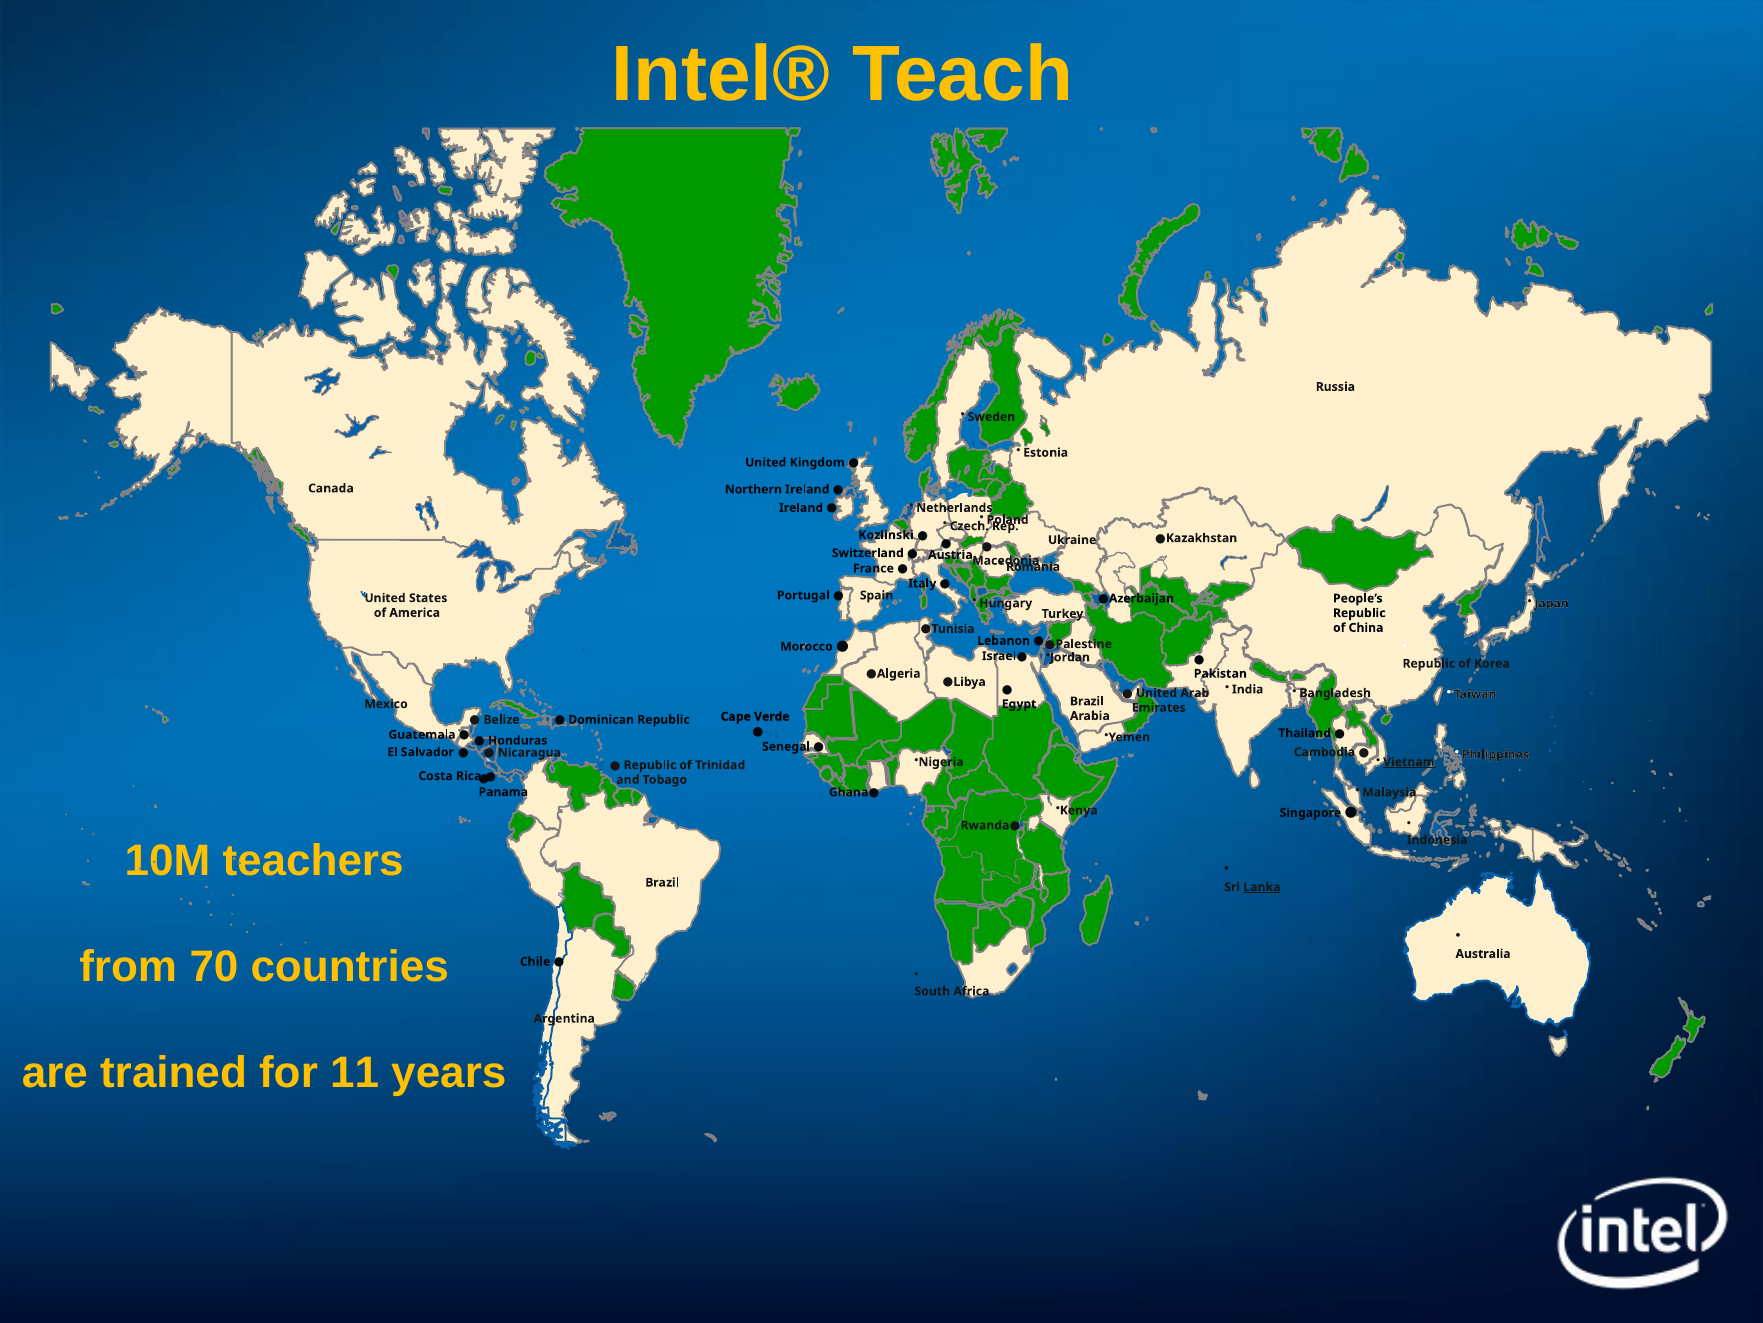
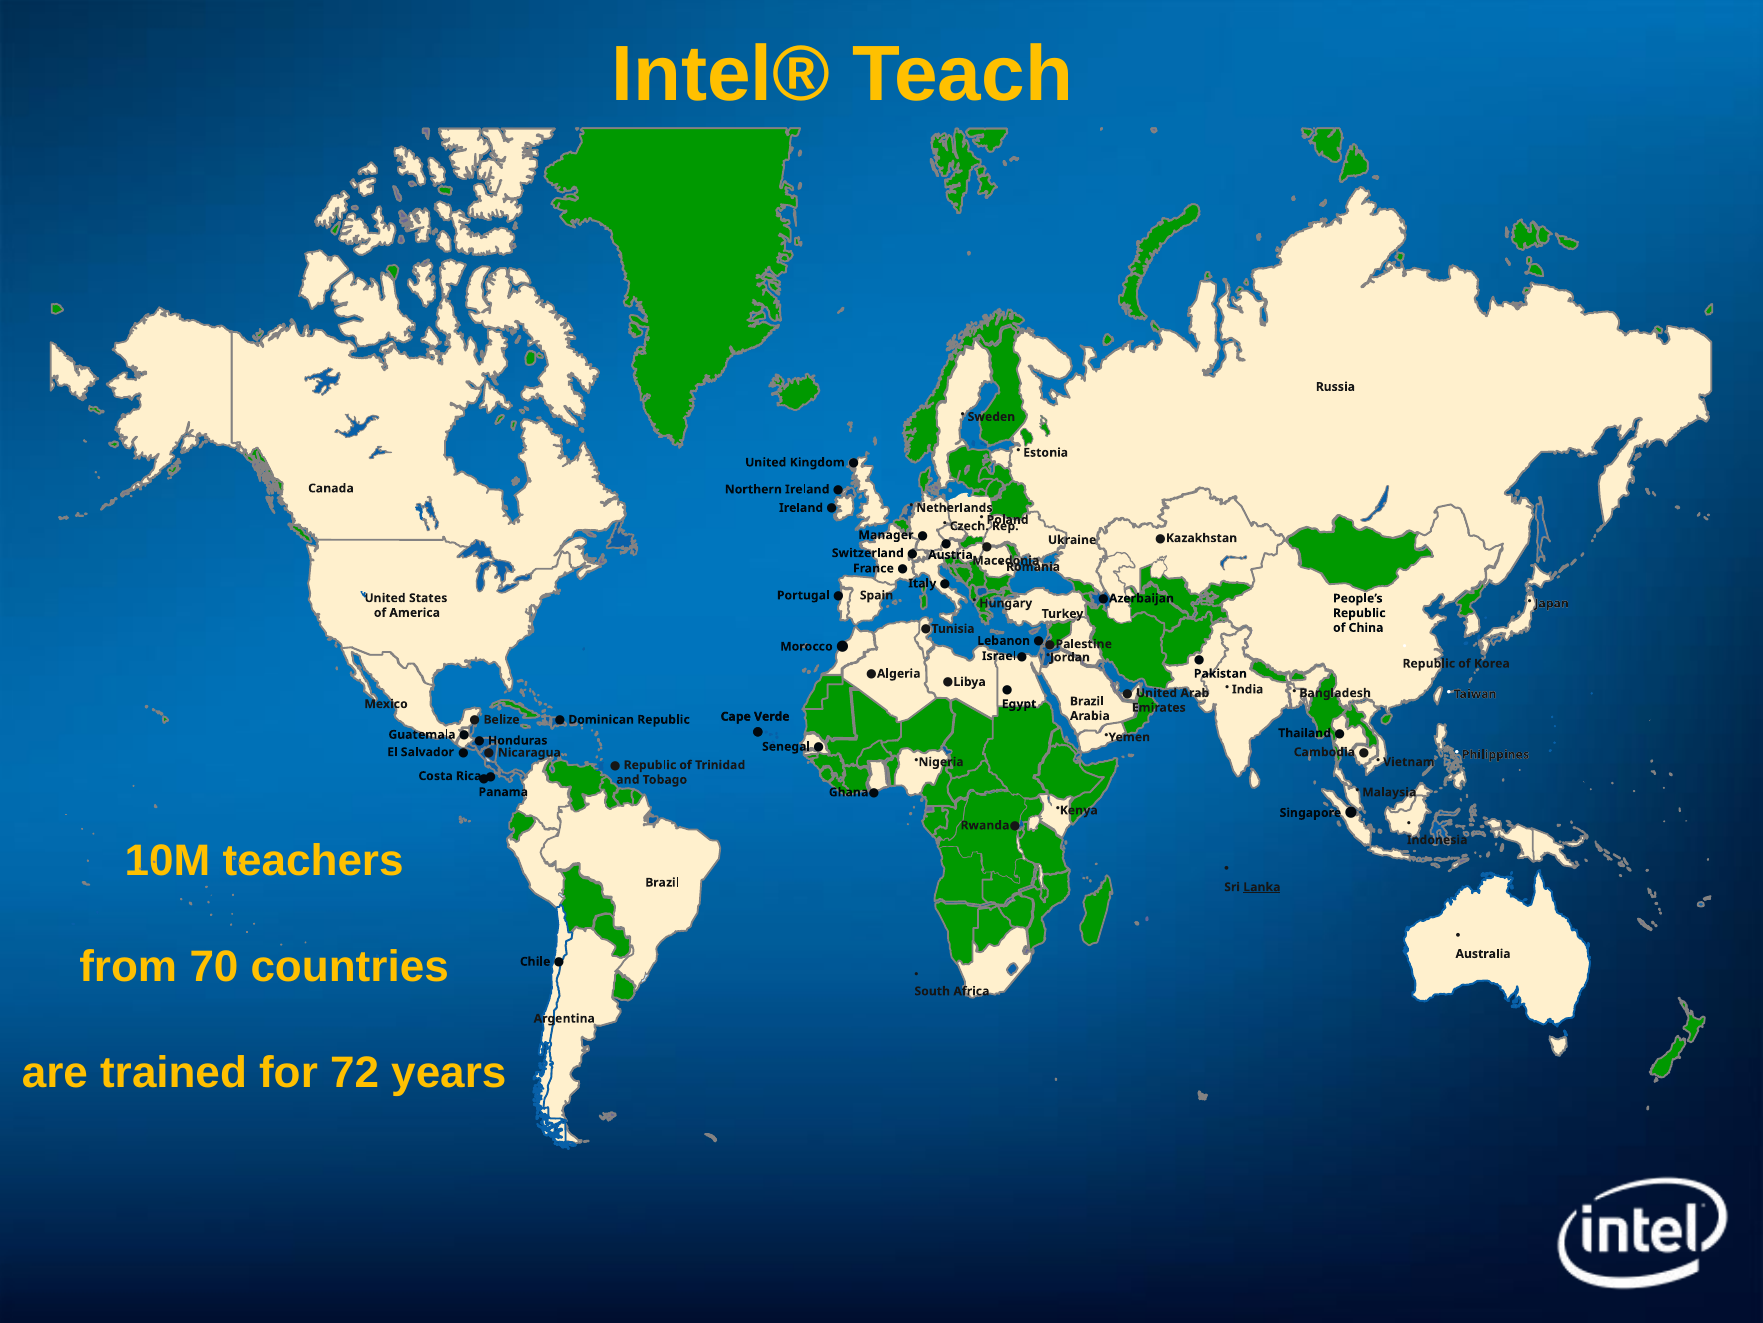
Kozlinski: Kozlinski -> Manager (886, 535)
Vietnam underline: present -> none (1409, 762)
11: 11 -> 72 (355, 1072)
